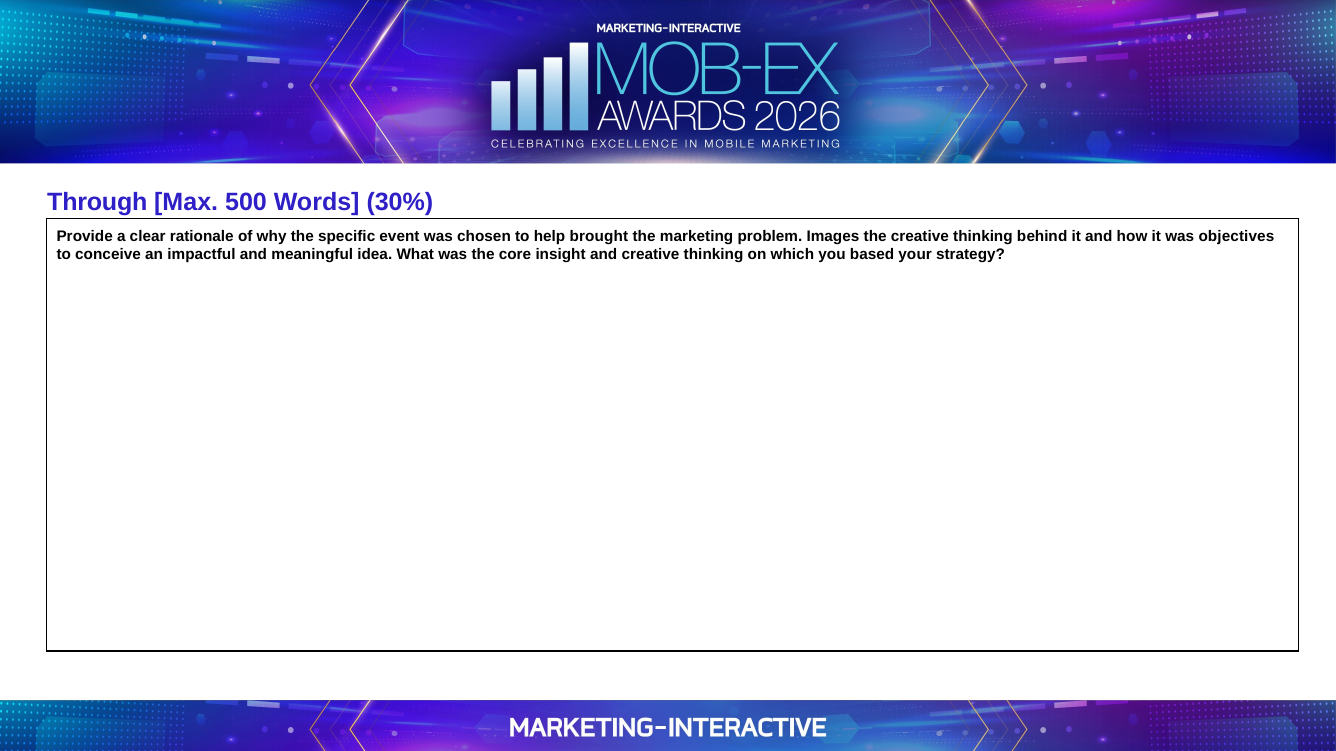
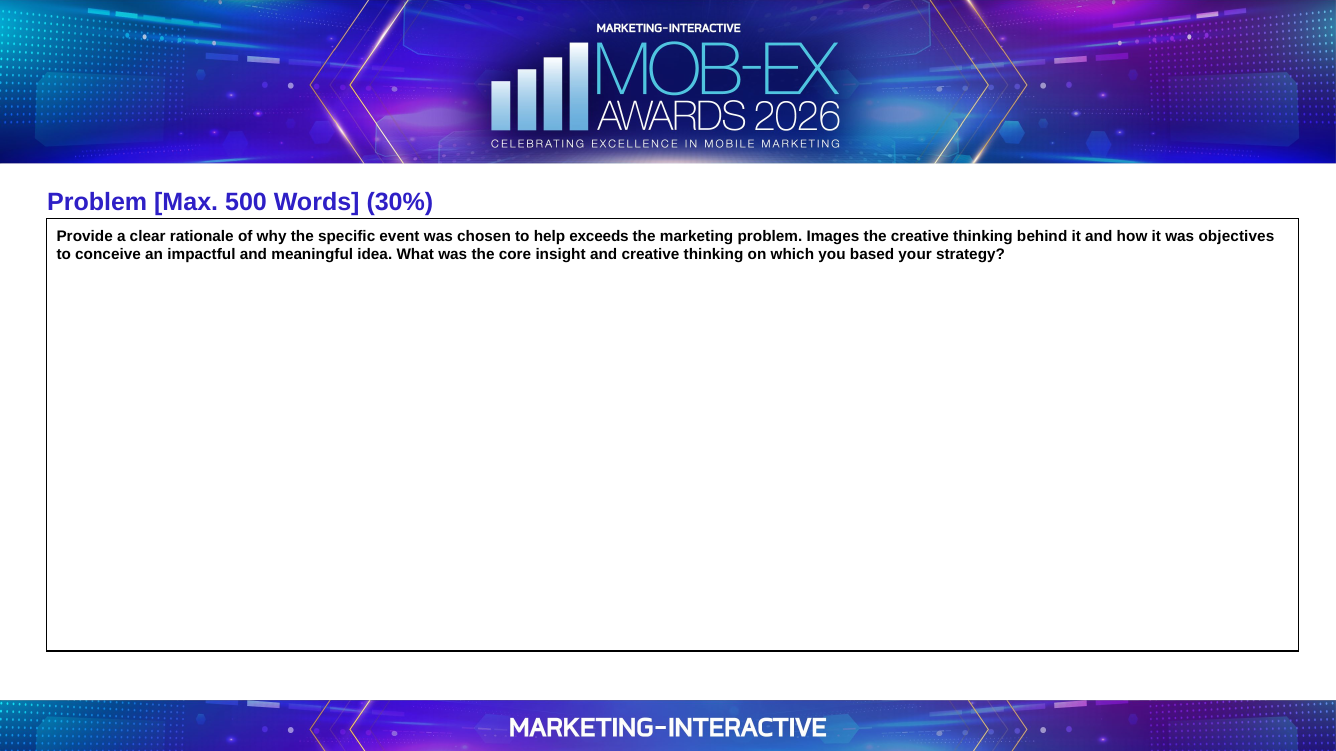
Through: Through -> Problem (97, 202)
brought: brought -> exceeds (599, 236)
